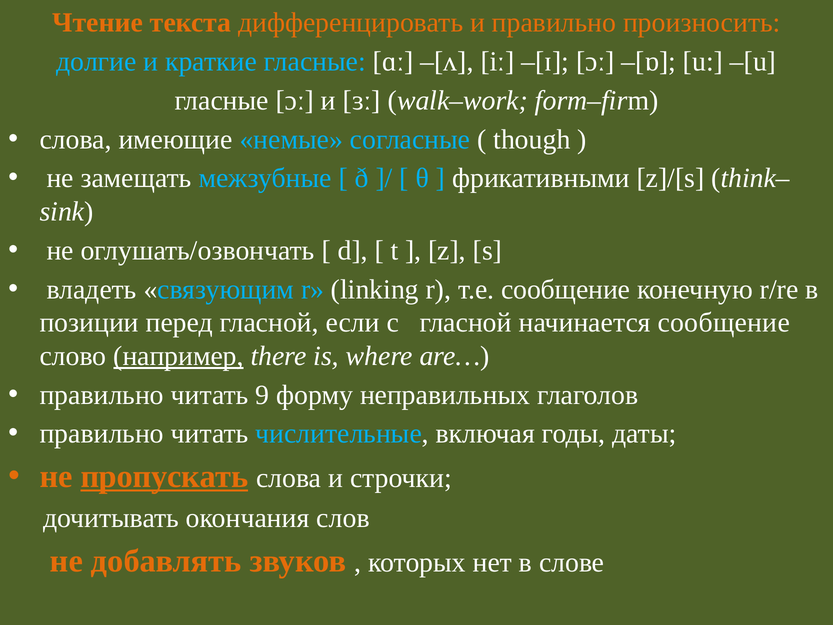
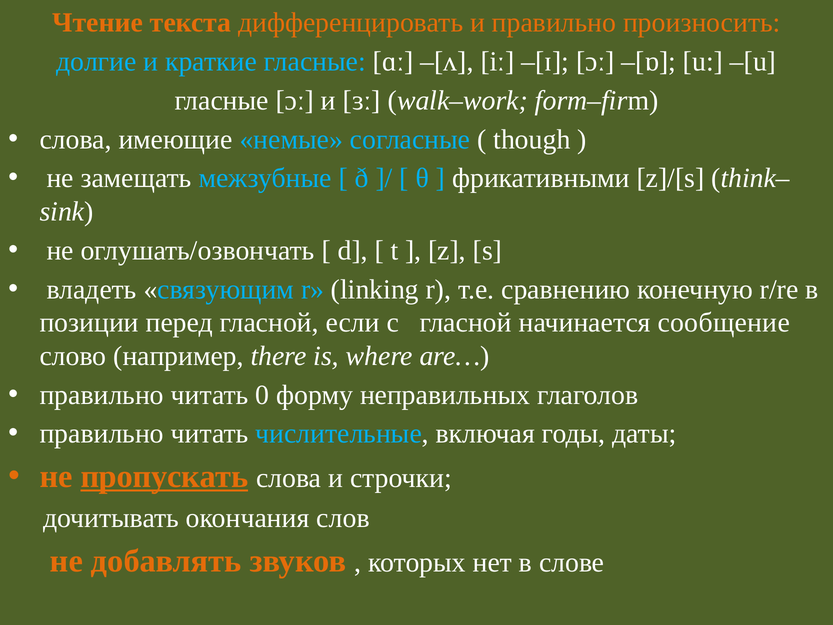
т.е сообщение: сообщение -> сравнению (566, 289)
например underline: present -> none (179, 356)
9: 9 -> 0 (262, 395)
